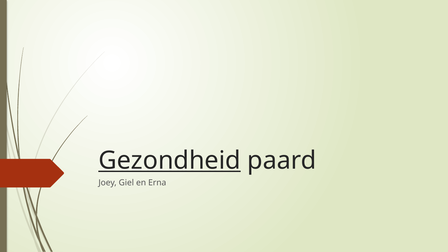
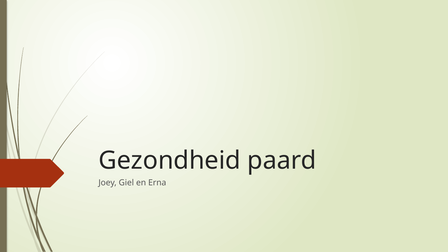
Gezondheid underline: present -> none (170, 161)
